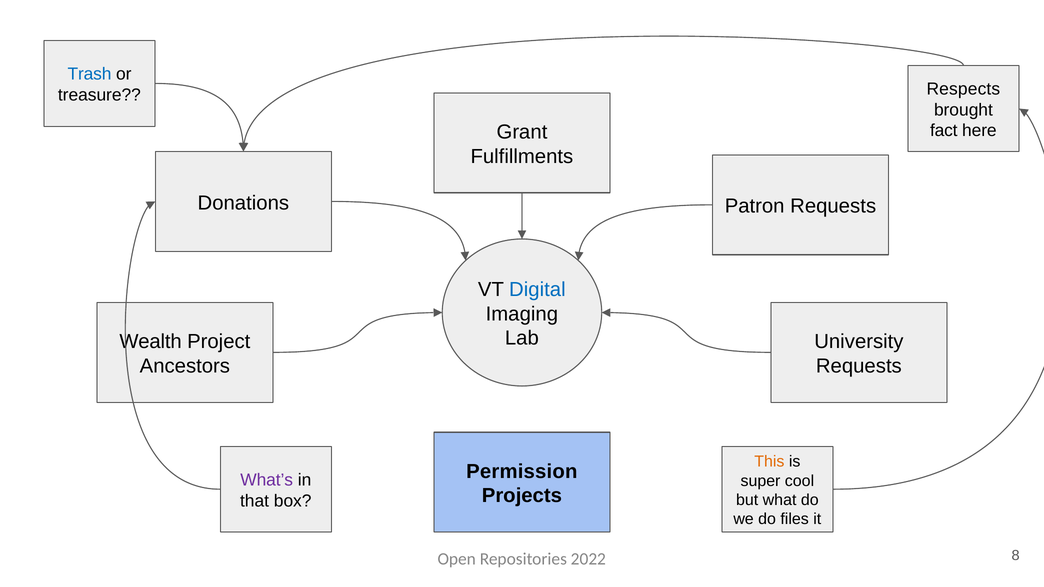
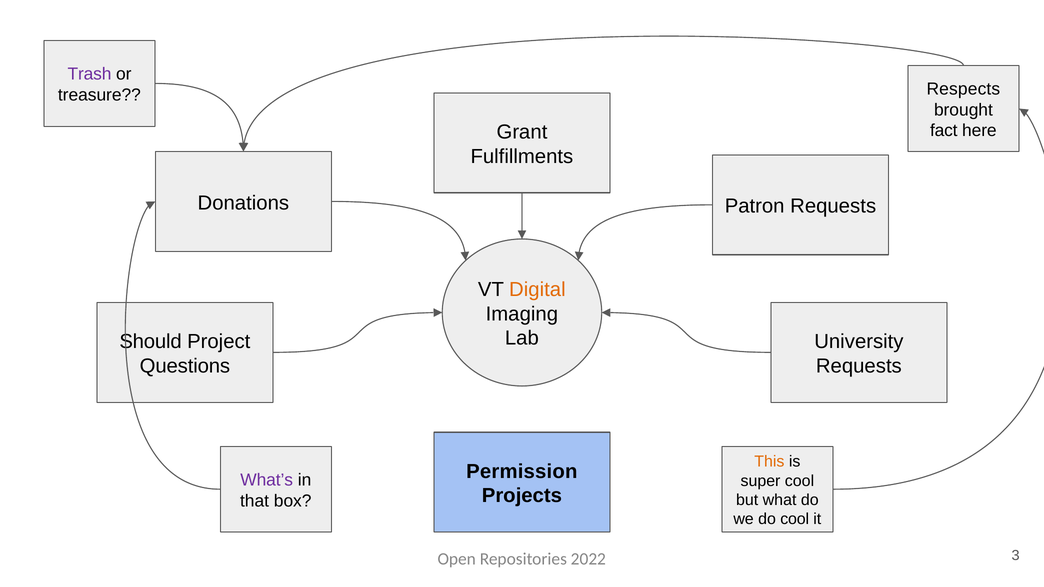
Trash colour: blue -> purple (90, 74)
Digital colour: blue -> orange (537, 290)
Wealth: Wealth -> Should (151, 342)
Ancestors: Ancestors -> Questions (185, 366)
do files: files -> cool (795, 519)
8: 8 -> 3 (1016, 556)
